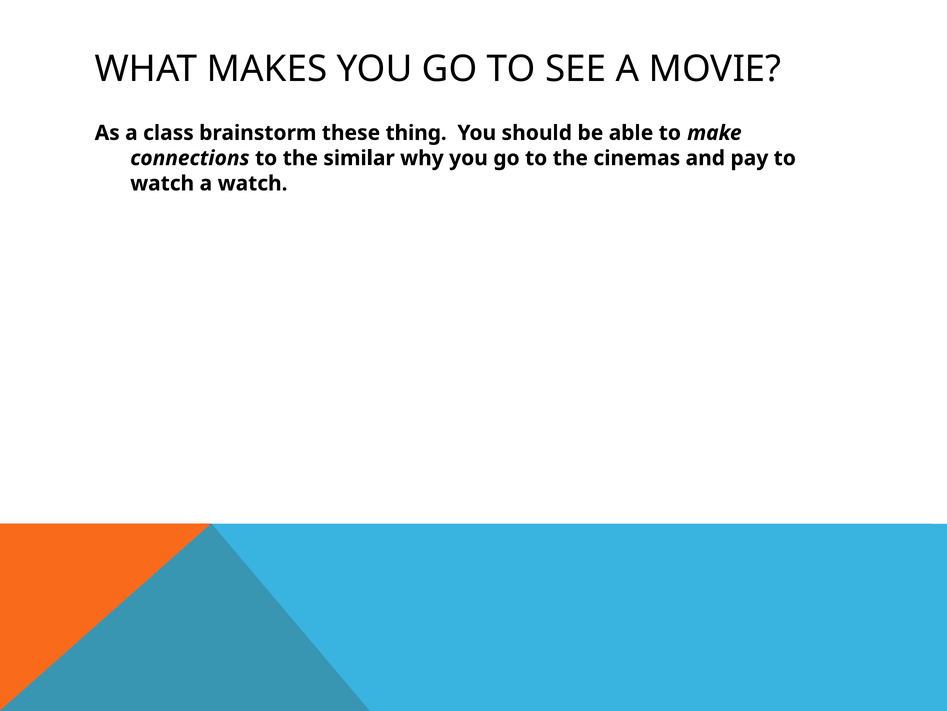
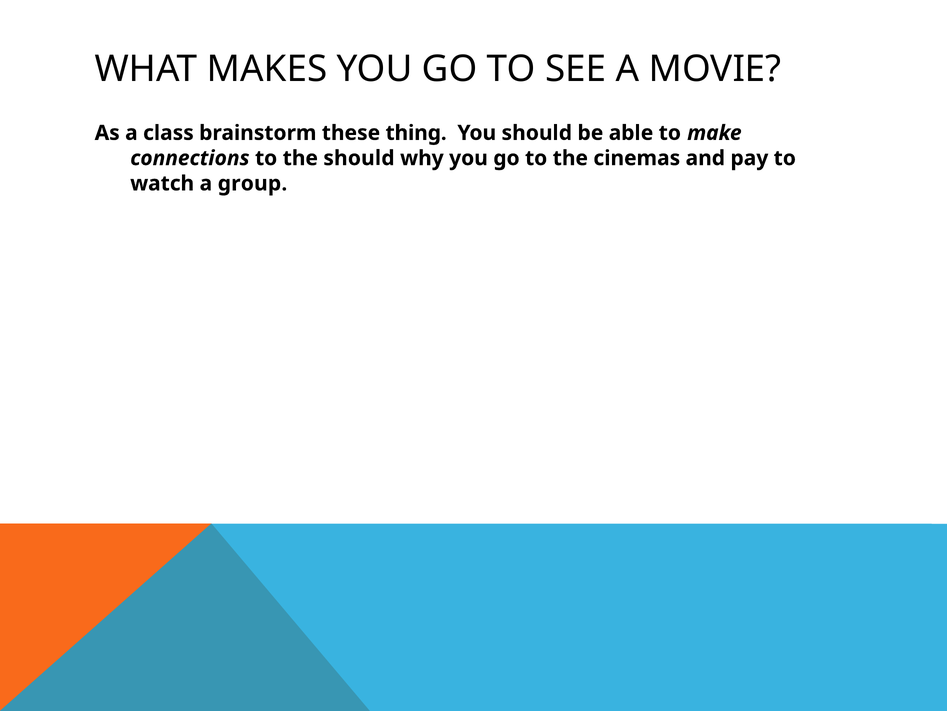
the similar: similar -> should (359, 158)
a watch: watch -> group (252, 183)
